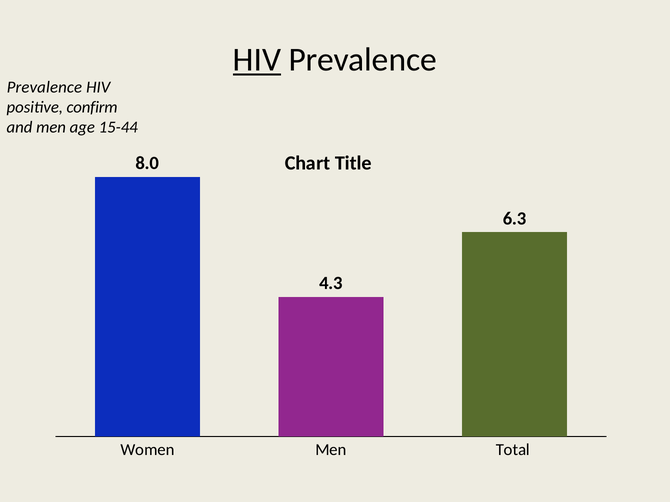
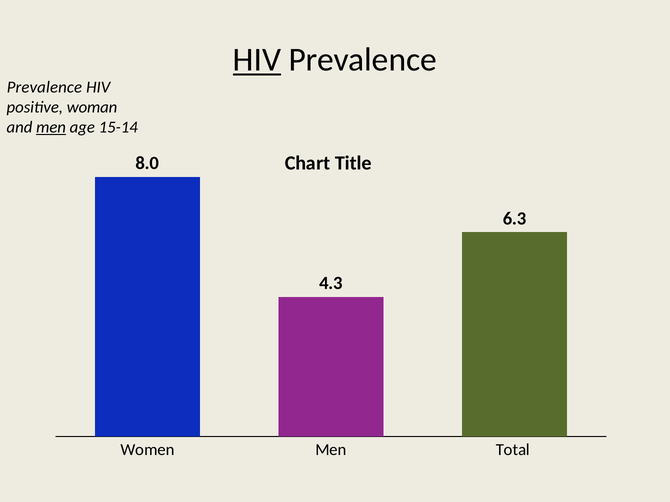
confirm: confirm -> woman (92, 107)
men underline: none -> present (51, 127)
15-44: 15-44 -> 15-14 (118, 127)
